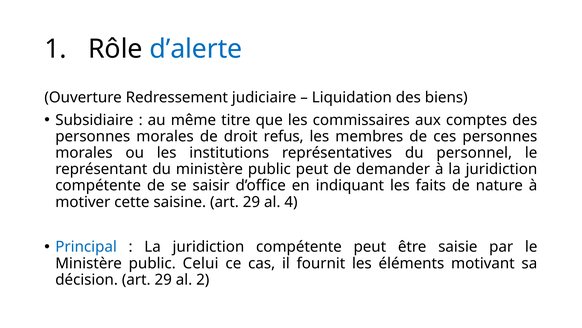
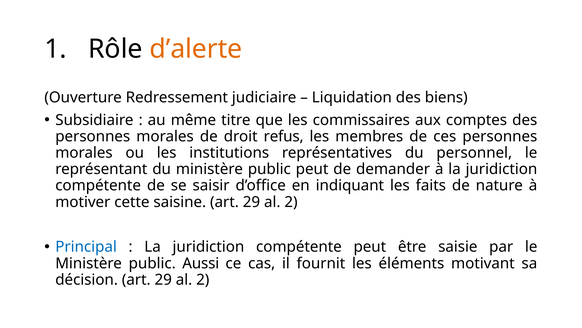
d’alerte colour: blue -> orange (196, 49)
4: 4 -> 2 (291, 202)
Celui: Celui -> Aussi (201, 263)
